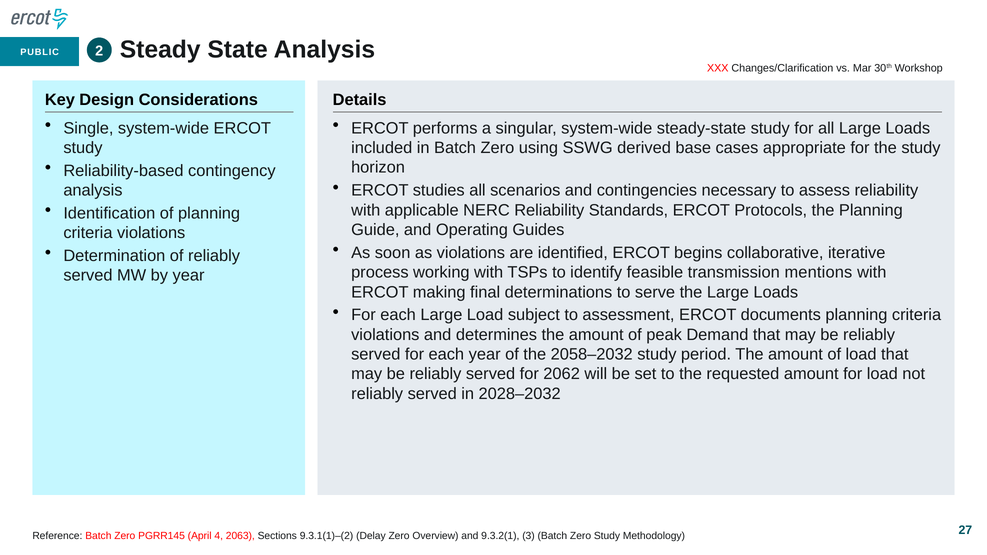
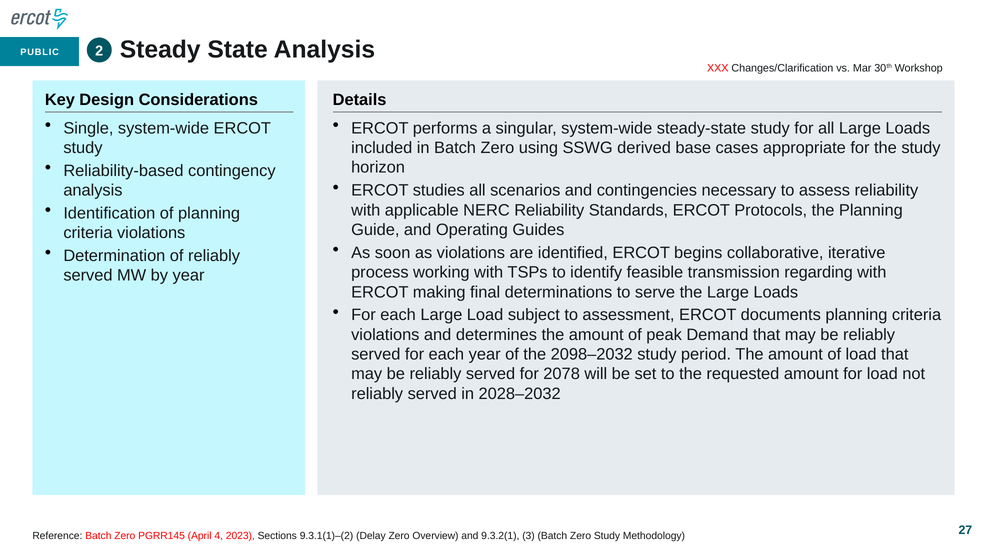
mentions: mentions -> regarding (819, 272)
2058–2032: 2058–2032 -> 2098–2032 (592, 354)
2062: 2062 -> 2078 (562, 374)
2063: 2063 -> 2023 (240, 536)
